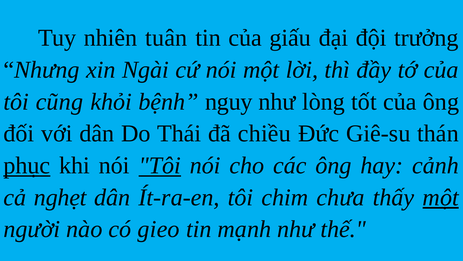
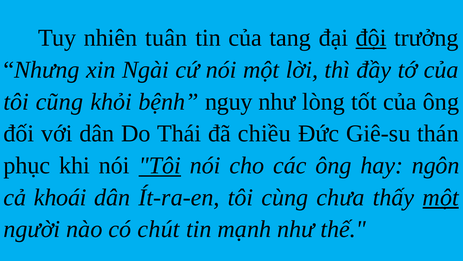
giấu: giấu -> tang (290, 38)
đội underline: none -> present (371, 38)
phục underline: present -> none (27, 165)
cảnh: cảnh -> ngôn (436, 165)
nghẹt: nghẹt -> khoái (60, 197)
chim: chim -> cùng (285, 197)
gieo: gieo -> chút (159, 229)
